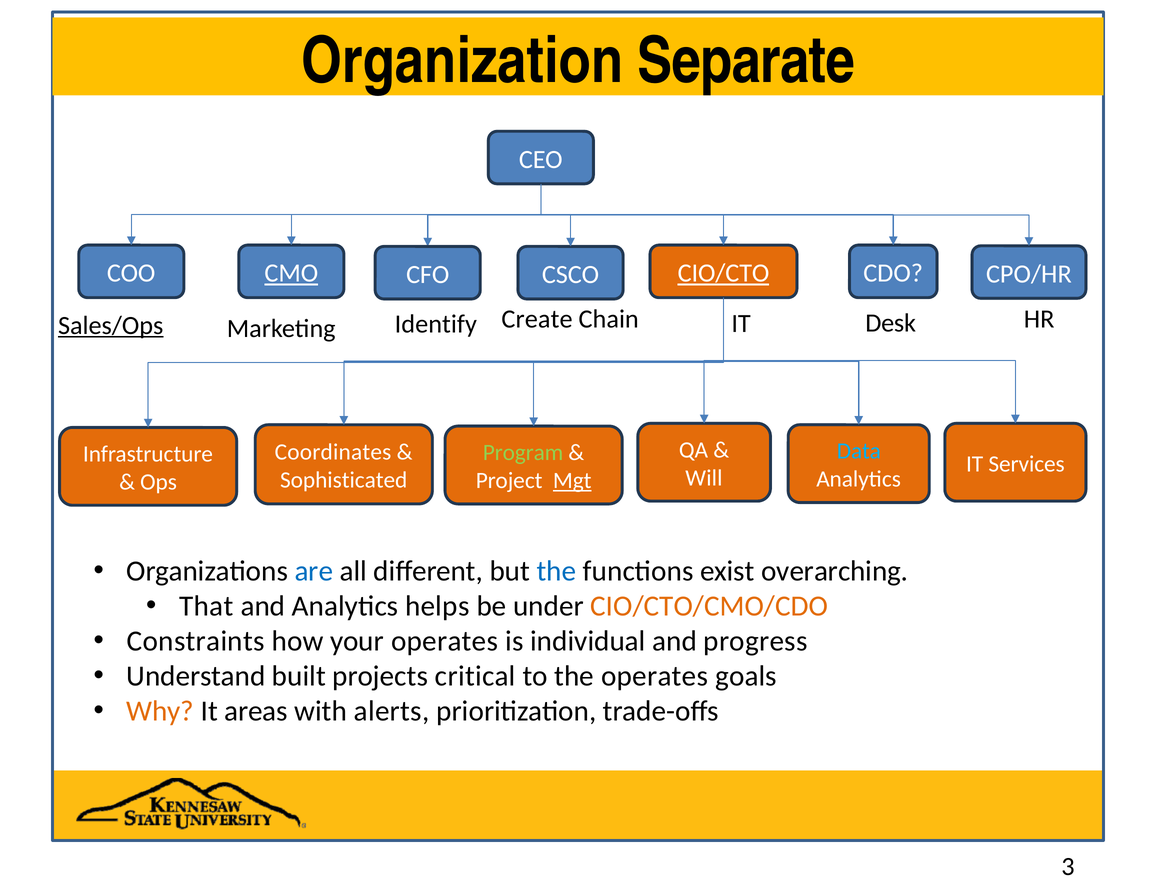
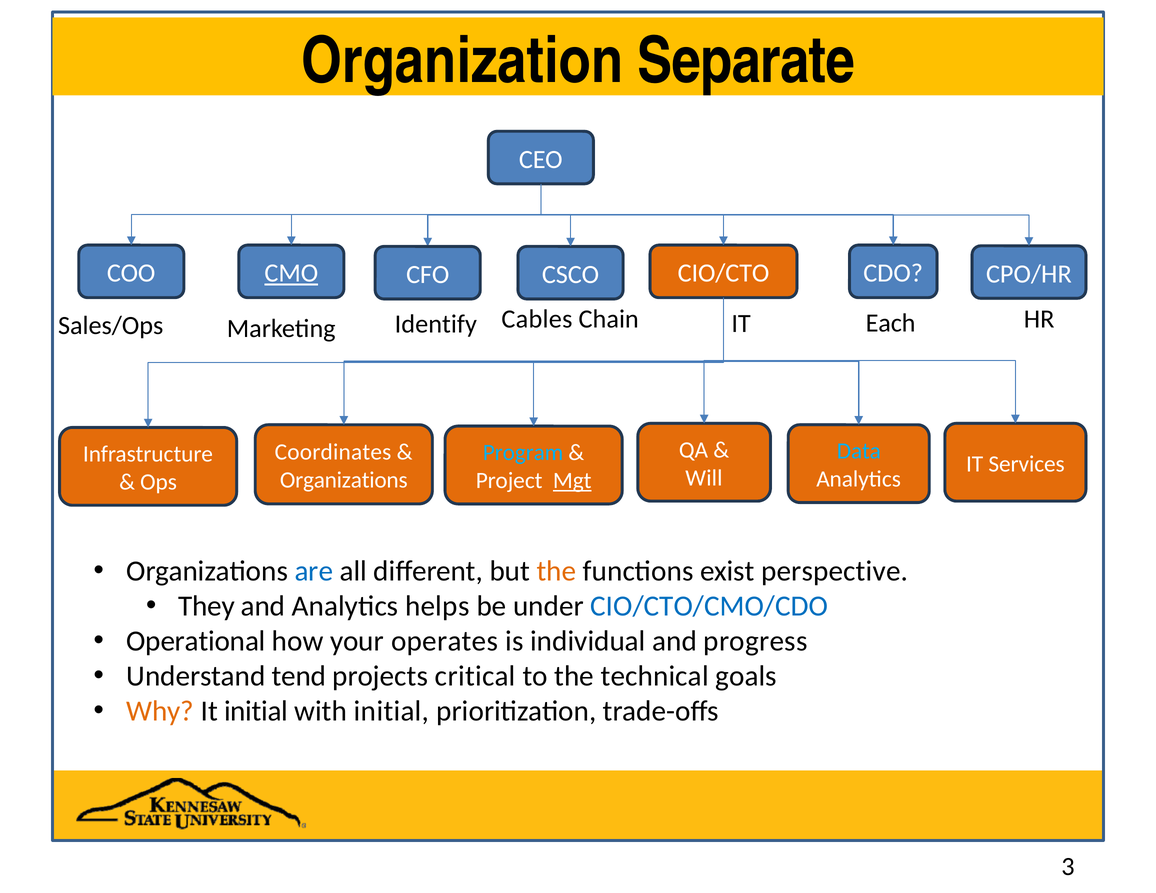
CIO/CTO underline: present -> none (723, 273)
Sales/Ops underline: present -> none (111, 326)
Create: Create -> Cables (537, 319)
Desk: Desk -> Each (891, 323)
Program colour: light green -> light blue (523, 453)
Sophisticated: Sophisticated -> Organizations (344, 480)
the colour: blue -> orange (557, 571)
overarching: overarching -> perspective (835, 571)
That: That -> They (207, 606)
CIO/CTO/CMO/CDO colour: orange -> blue (709, 606)
Constraints: Constraints -> Operational (196, 641)
built: built -> tend (299, 676)
the operates: operates -> technical (655, 676)
It areas: areas -> initial (256, 711)
with alerts: alerts -> initial (392, 711)
